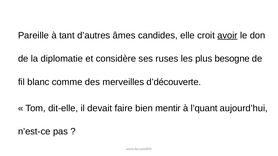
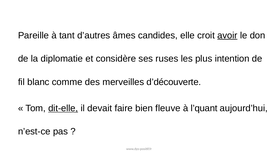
besogne: besogne -> intention (232, 59)
dit-elle underline: none -> present (63, 108)
mentir: mentir -> fleuve (168, 108)
